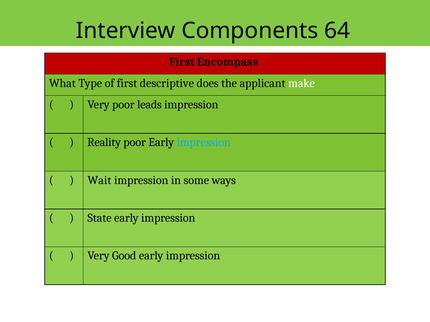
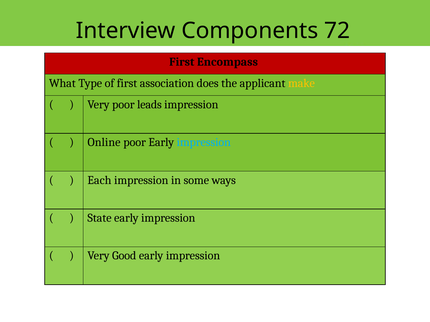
64: 64 -> 72 (337, 31)
descriptive: descriptive -> association (167, 83)
make colour: white -> yellow (301, 83)
Reality: Reality -> Online (104, 143)
Wait: Wait -> Each (99, 180)
